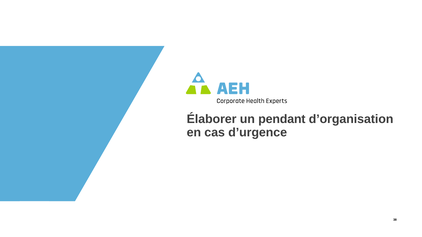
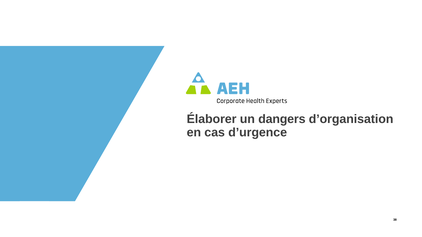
pendant: pendant -> dangers (282, 119)
